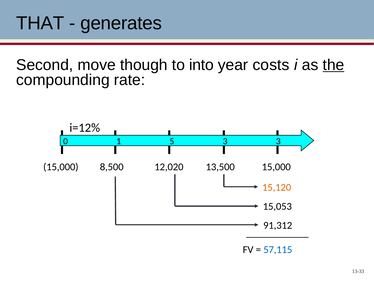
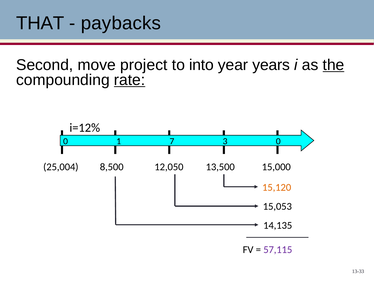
generates: generates -> paybacks (121, 23)
though: though -> project (144, 65)
costs: costs -> years (271, 65)
rate underline: none -> present (130, 80)
5: 5 -> 7 (172, 141)
3 3: 3 -> 0 (278, 141)
15,000: 15,000 -> 25,004 (61, 167)
12,020: 12,020 -> 12,050 (169, 167)
91,312: 91,312 -> 14,135 (278, 225)
57,115 colour: blue -> purple (278, 249)
